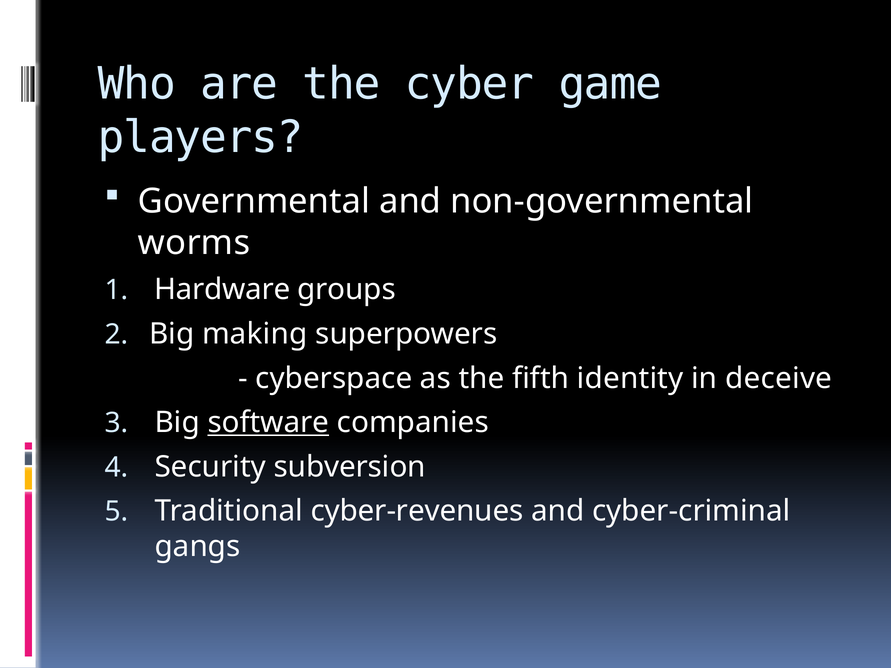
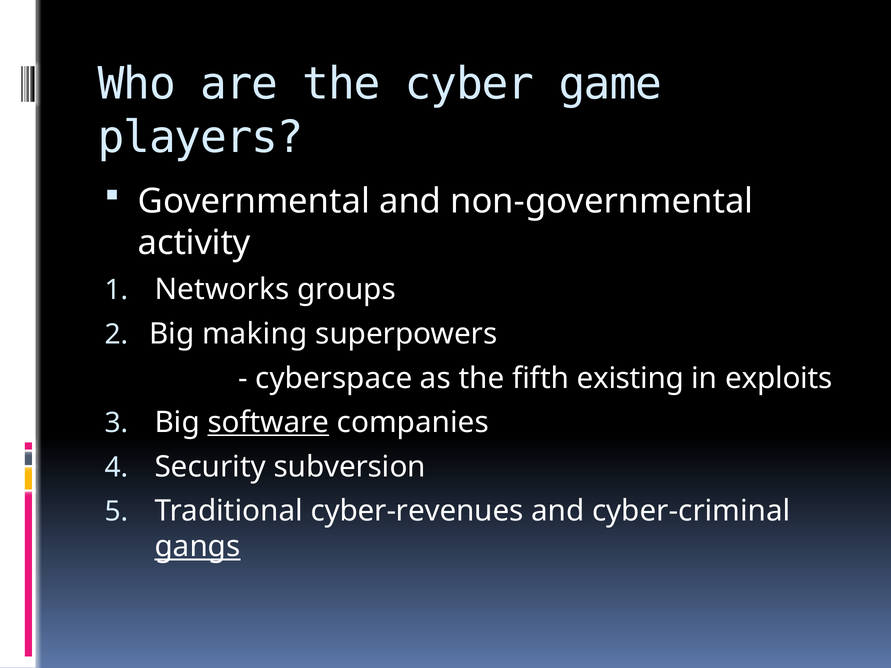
worms: worms -> activity (194, 243)
Hardware: Hardware -> Networks (222, 290)
identity: identity -> existing (630, 378)
deceive: deceive -> exploits (779, 378)
gangs underline: none -> present (198, 547)
